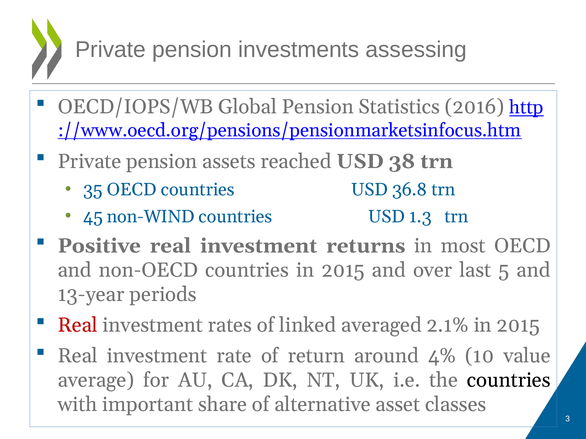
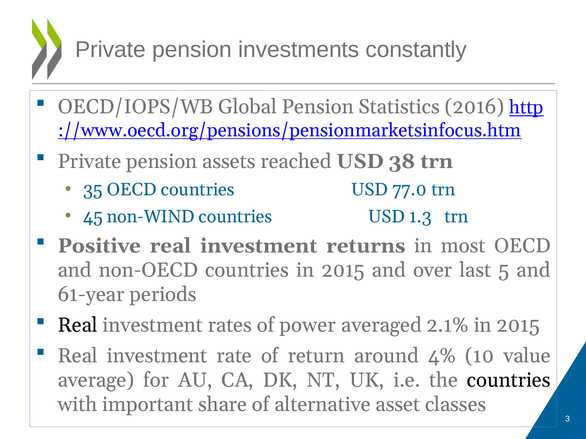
assessing: assessing -> constantly (416, 50)
36.8: 36.8 -> 77.0 (410, 190)
13-year: 13-year -> 61-year (91, 295)
Real colour: red -> black (78, 326)
linked: linked -> power (308, 326)
